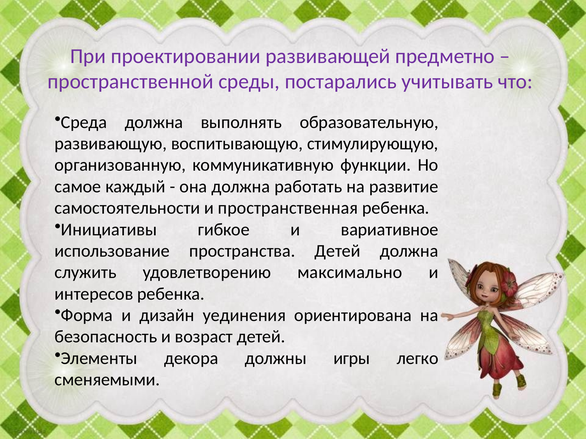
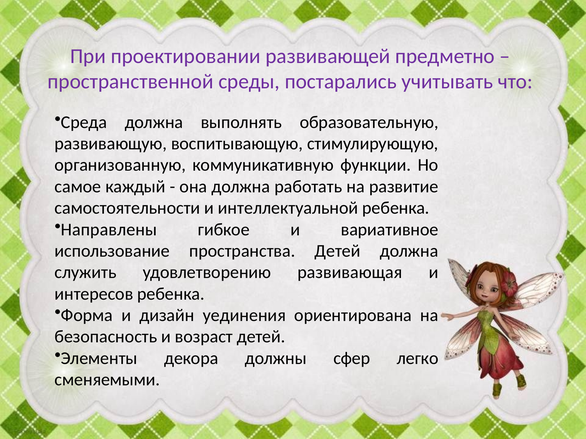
пространственная: пространственная -> интеллектуальной (288, 208)
Инициативы: Инициативы -> Направлены (109, 230)
максимально: максимально -> развивающая (350, 273)
игры: игры -> сфер (352, 359)
